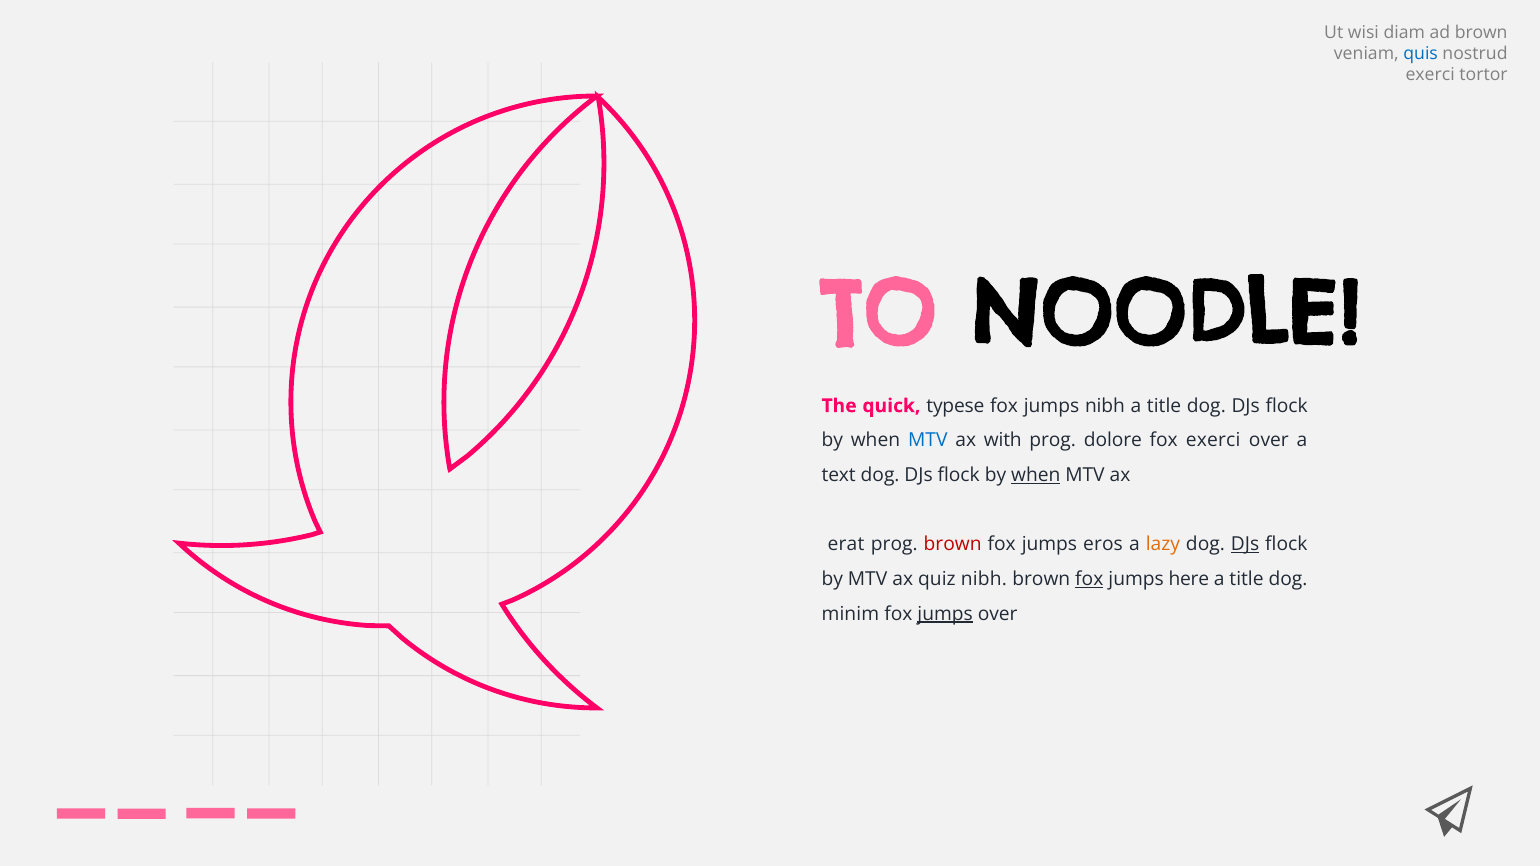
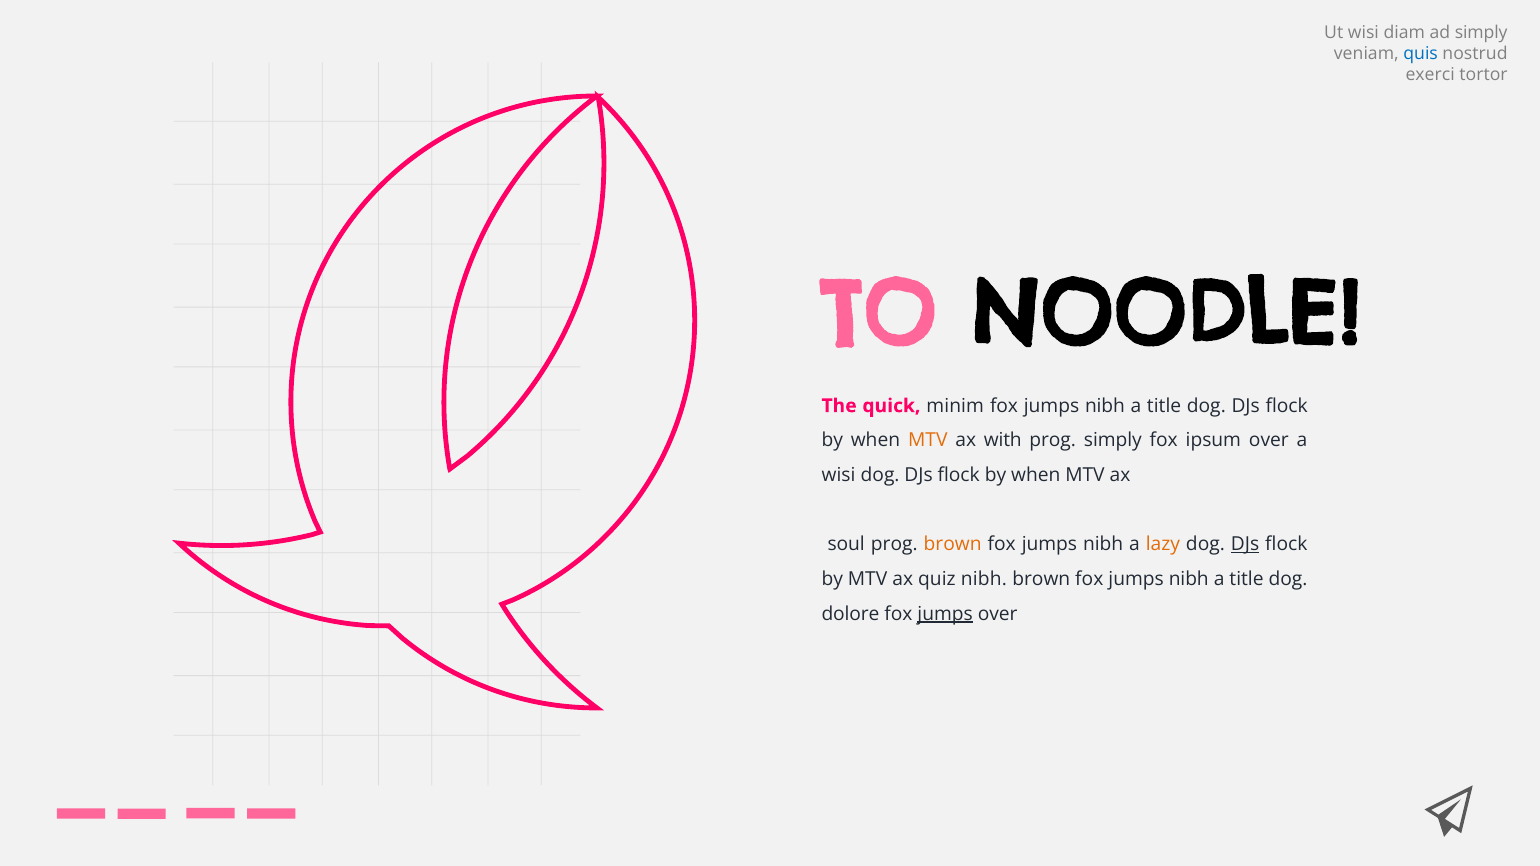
ad brown: brown -> simply (1481, 32)
typese: typese -> minim (955, 406)
MTV colour: blue -> orange (928, 441)
prog dolore: dolore -> simply (1113, 441)
fox exerci: exerci -> ipsum (1213, 441)
text: text -> wisi (839, 475)
when underline: present -> none (1036, 475)
erat: erat -> soul (846, 545)
brown colour: red -> orange (953, 545)
eros: eros -> nibh (1103, 545)
fox underline: present -> none (1089, 579)
here: here -> nibh (1189, 579)
minim: minim -> dolore (851, 614)
